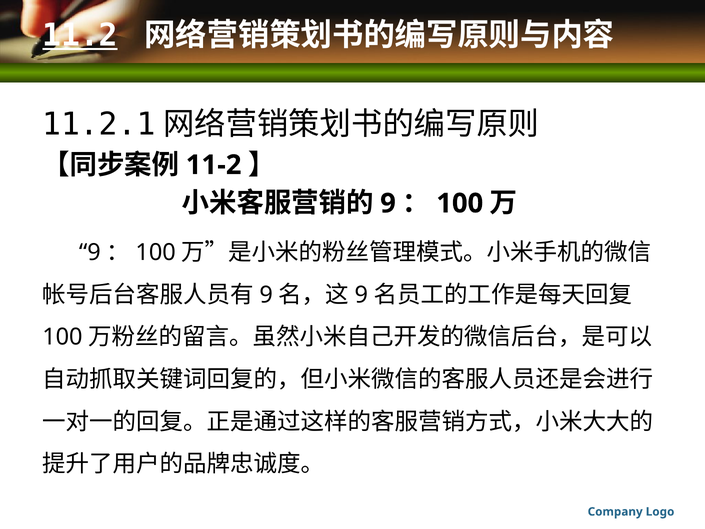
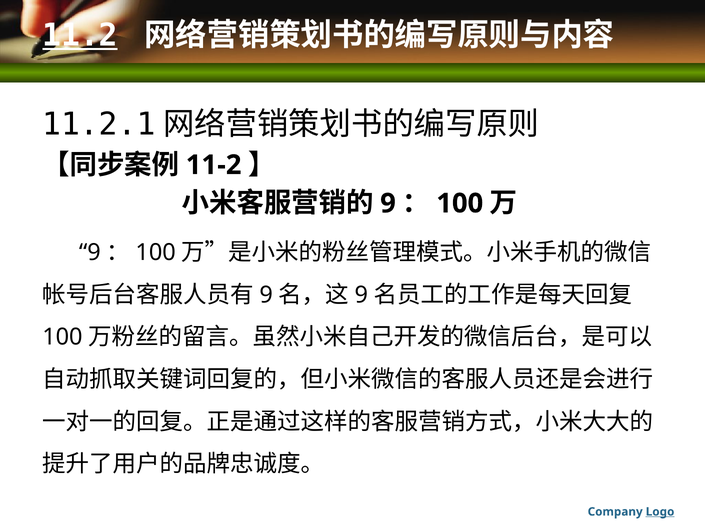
Logo underline: none -> present (660, 511)
